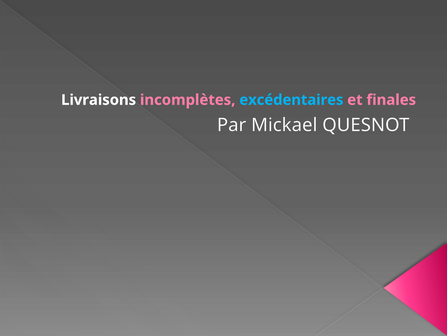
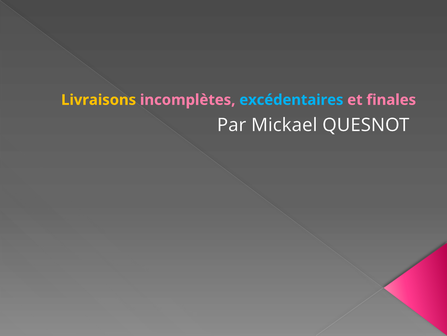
Livraisons colour: white -> yellow (99, 100)
